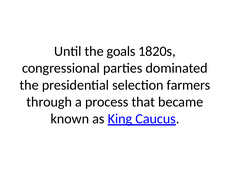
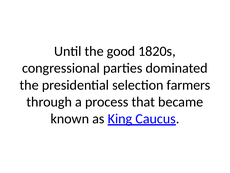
goals: goals -> good (121, 51)
